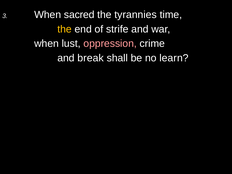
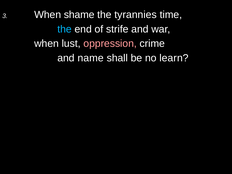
sacred: sacred -> shame (79, 15)
the colour: yellow -> light blue (65, 29)
break: break -> name (91, 58)
